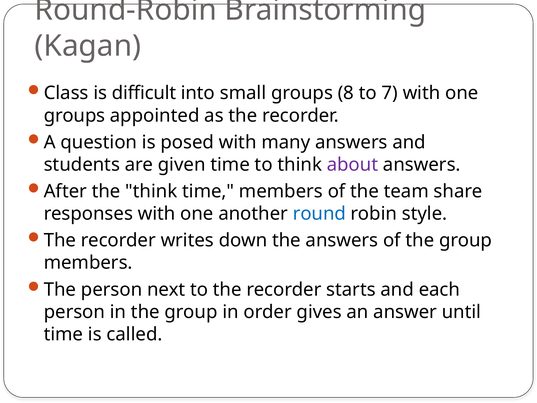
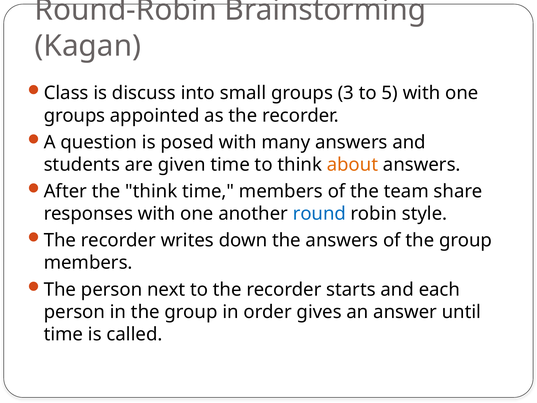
difficult: difficult -> discuss (144, 93)
8: 8 -> 3 (346, 93)
7: 7 -> 5 (390, 93)
about colour: purple -> orange (352, 165)
